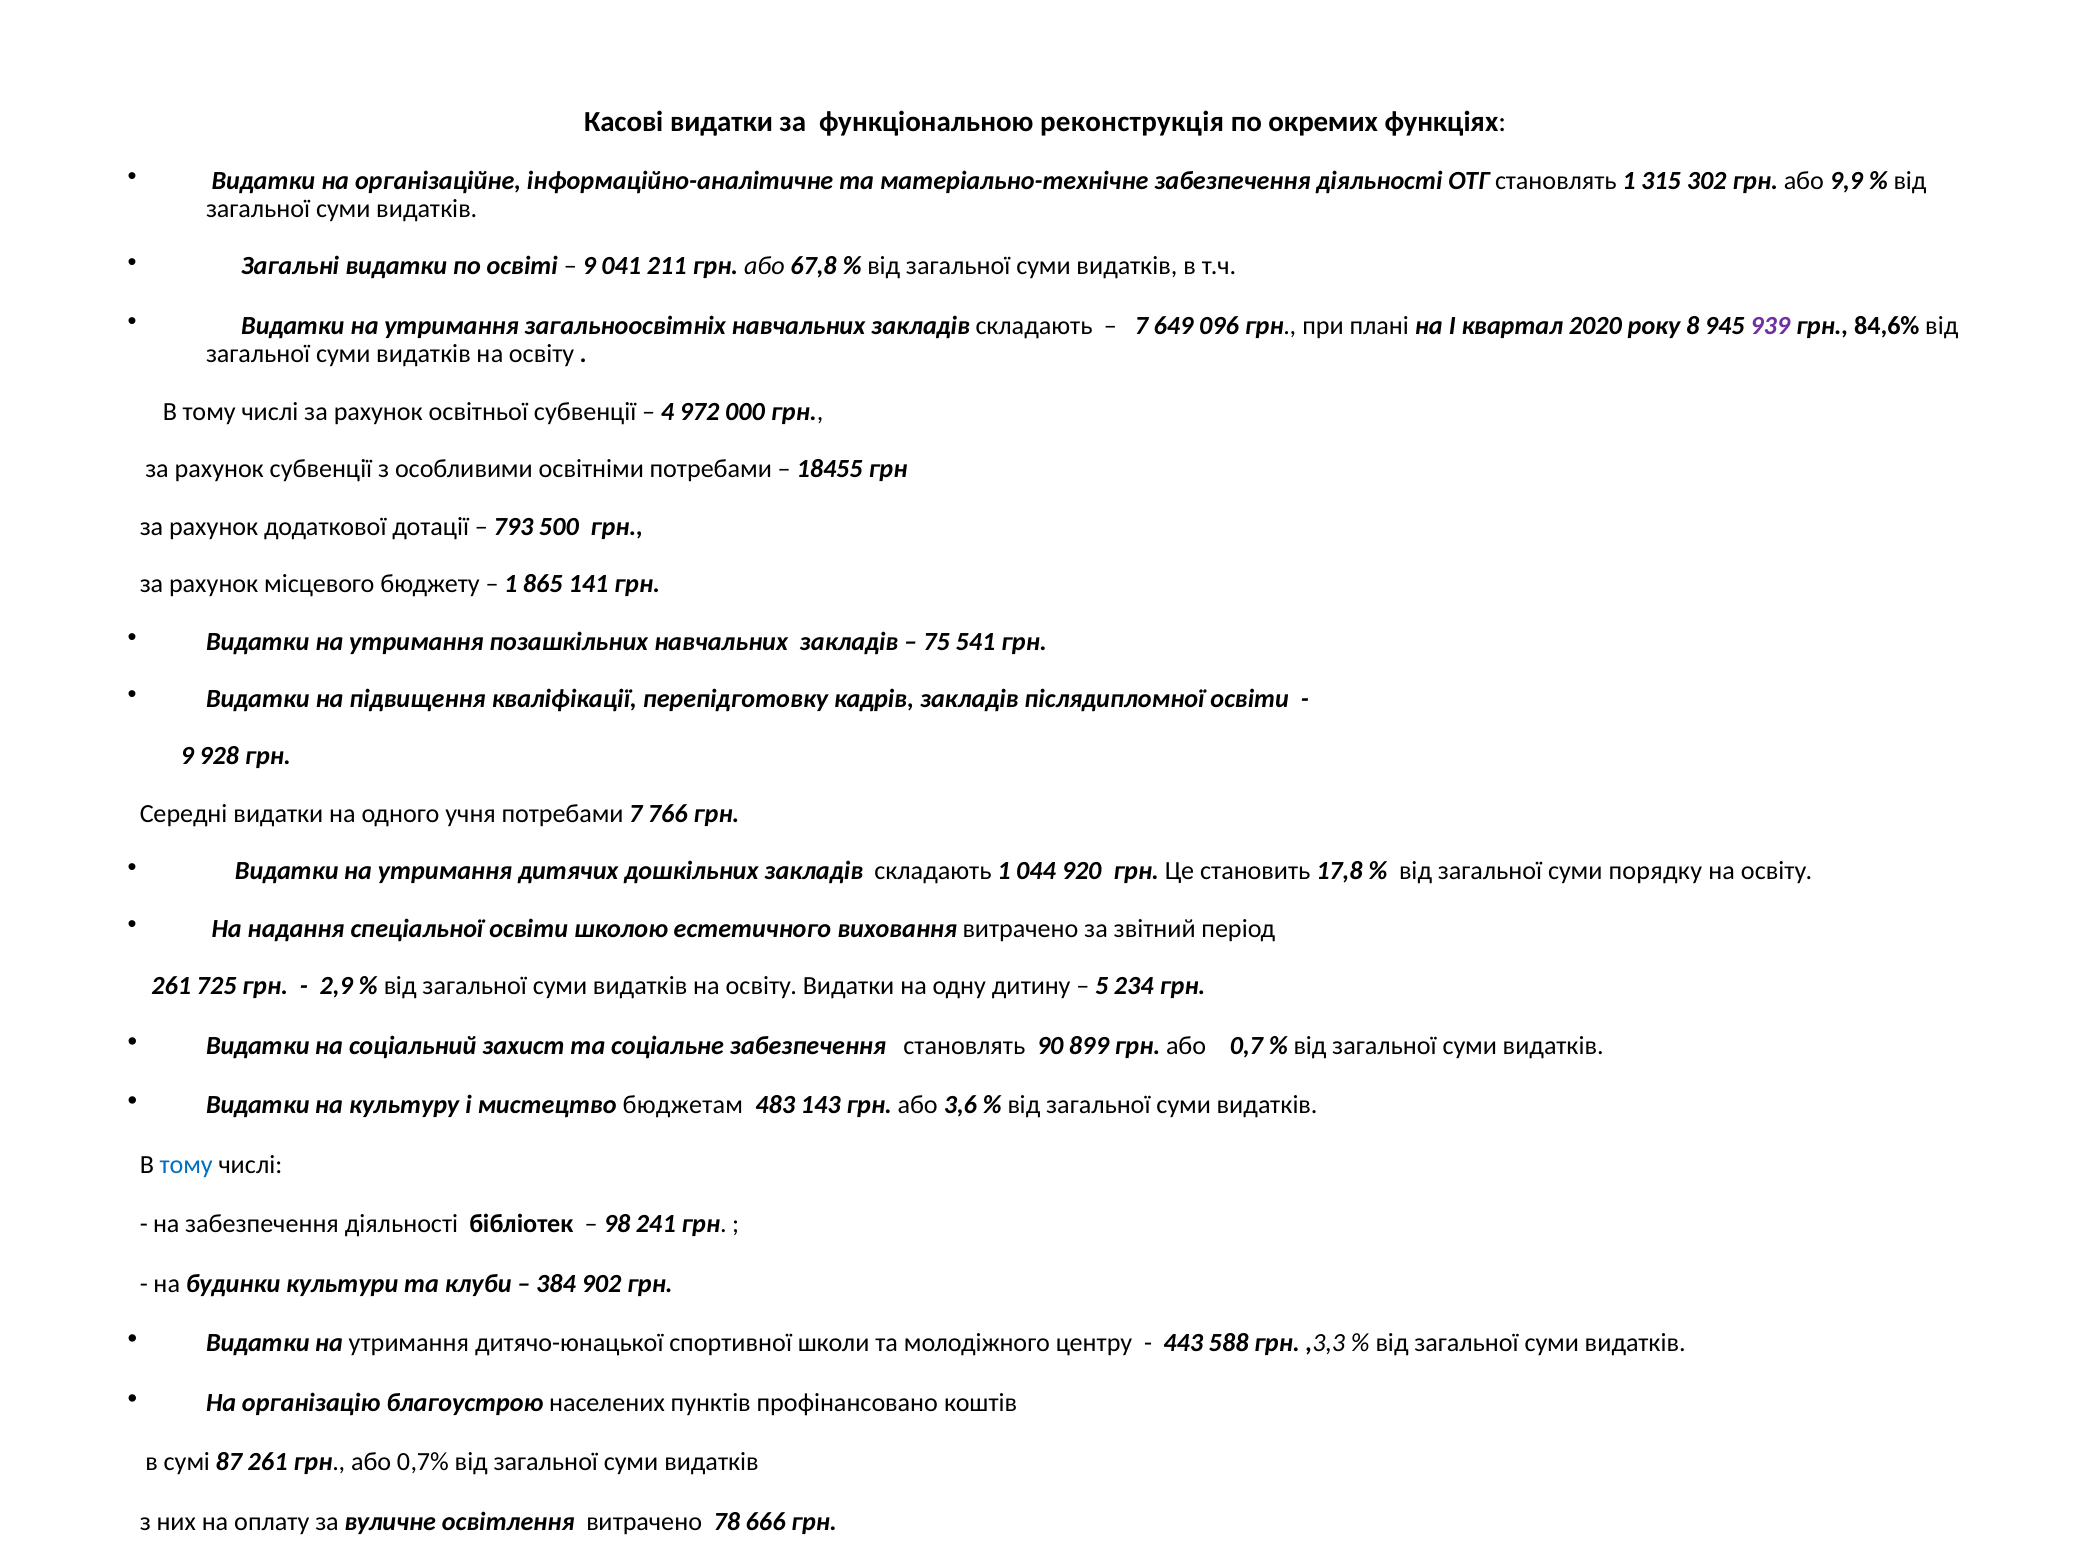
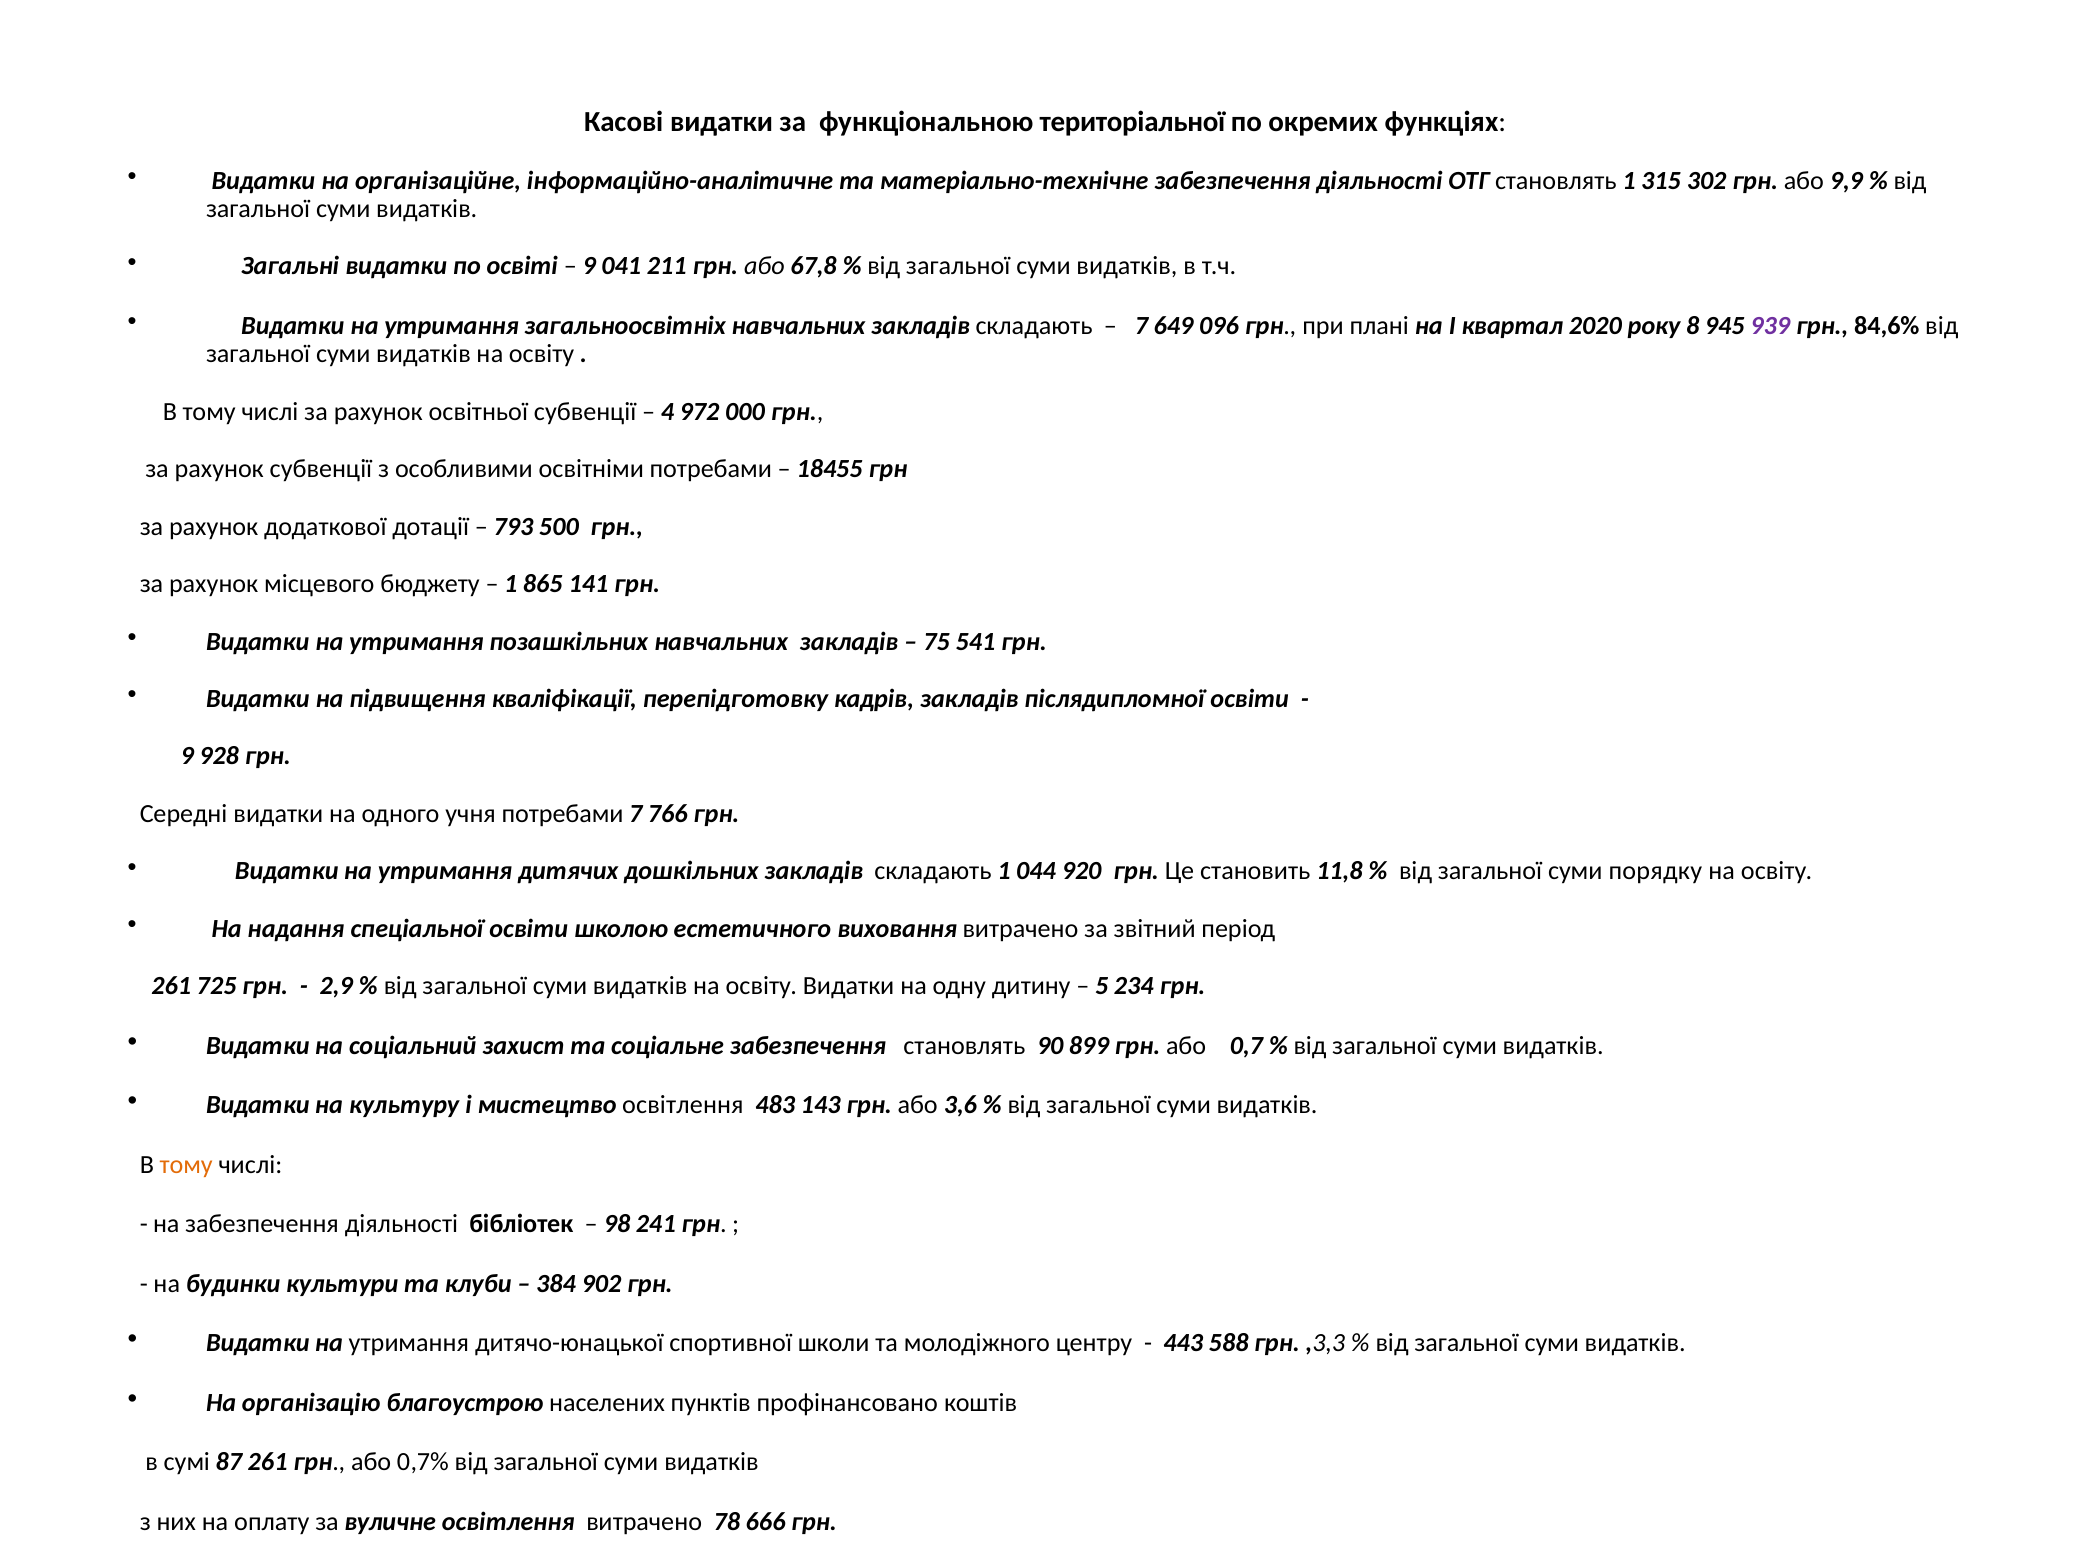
реконструкція: реконструкція -> територіальної (1132, 122)
17,8: 17,8 -> 11,8 (1339, 871)
мистецтво бюджетам: бюджетам -> освітлення (683, 1105)
тому colour: blue -> orange (186, 1165)
